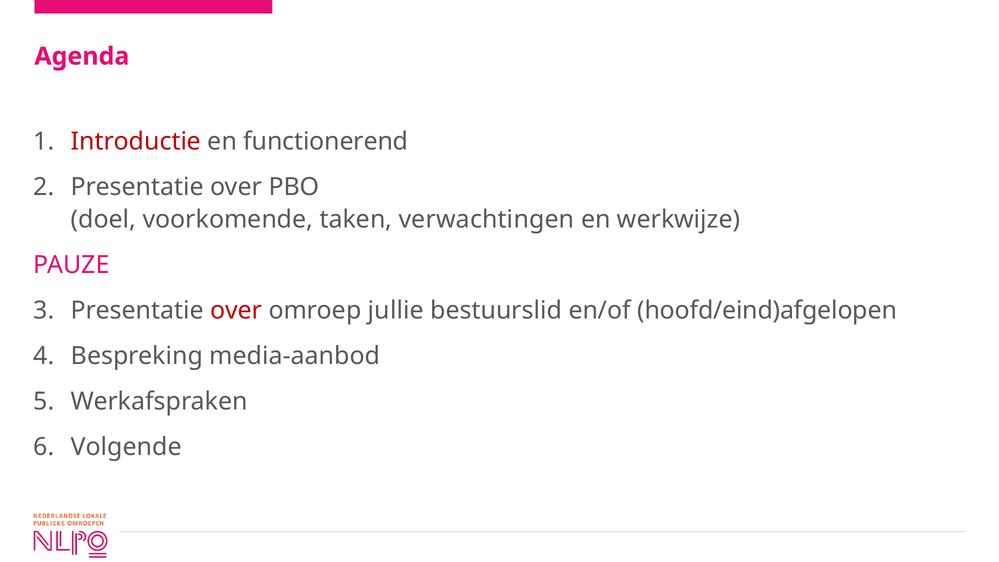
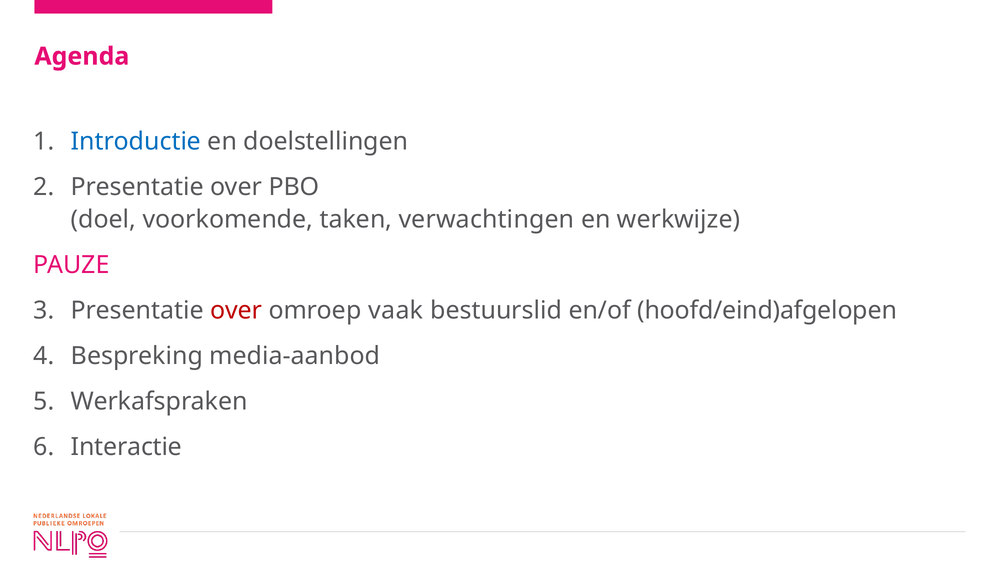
Introductie colour: red -> blue (136, 141)
functionerend: functionerend -> doelstellingen (326, 141)
jullie: jullie -> vaak (396, 311)
Volgende: Volgende -> Interactie (126, 447)
